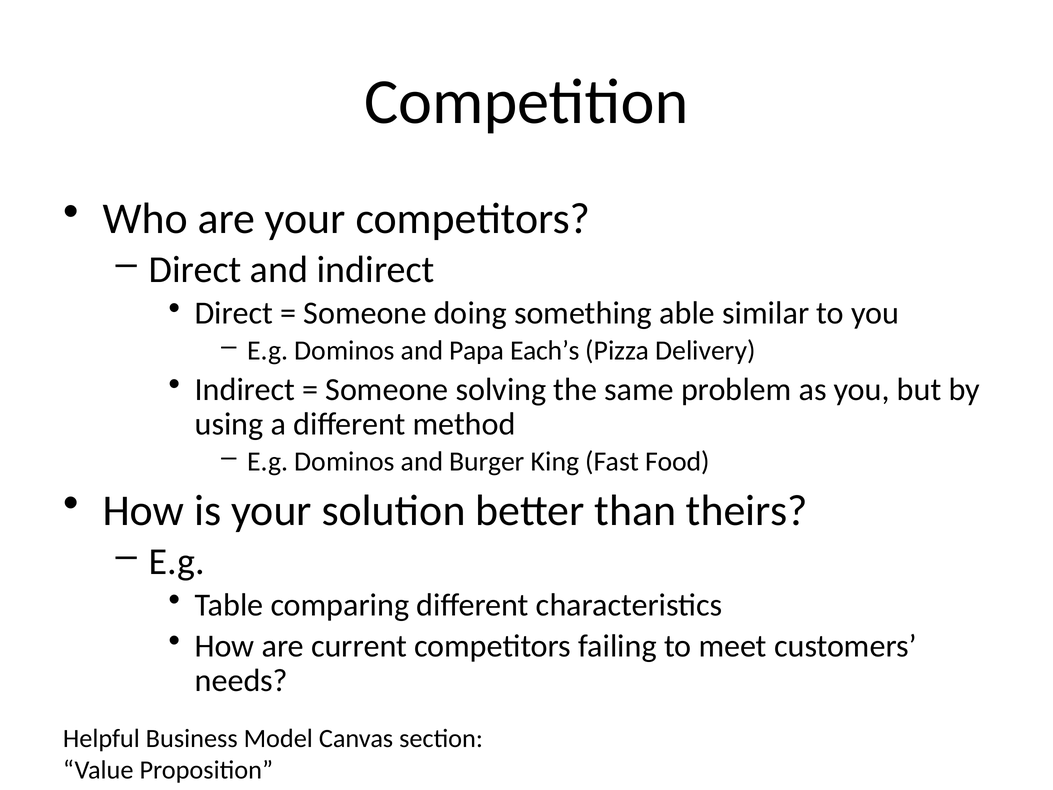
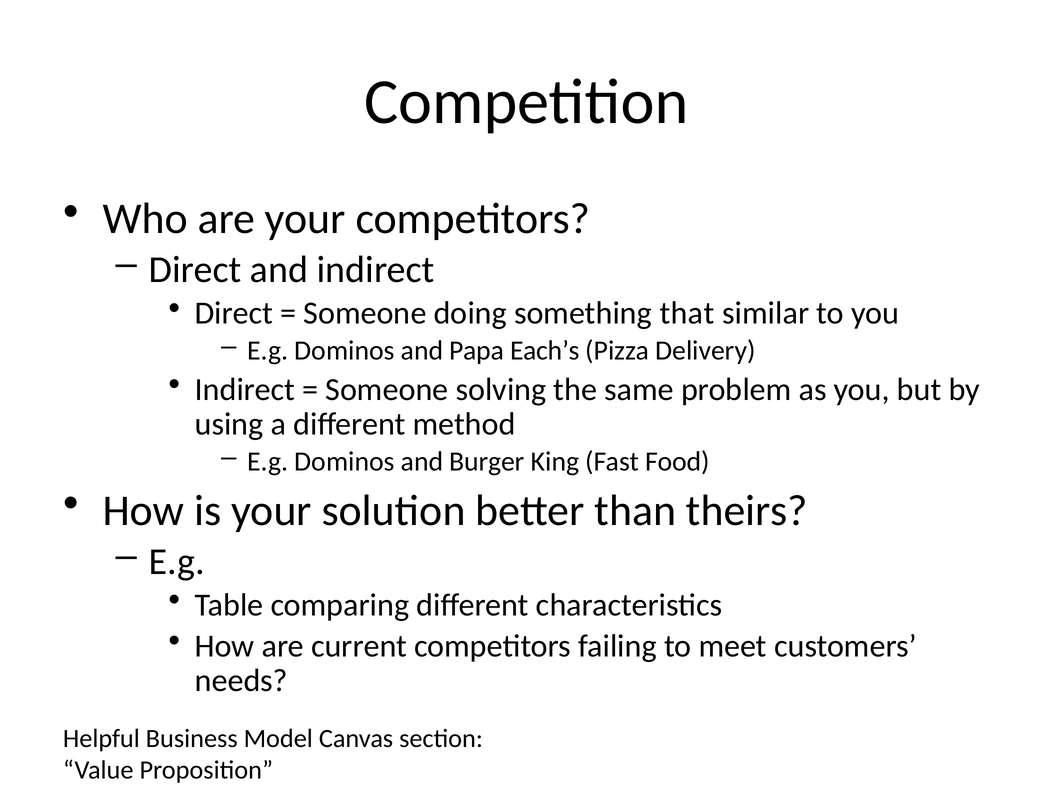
able: able -> that (687, 313)
